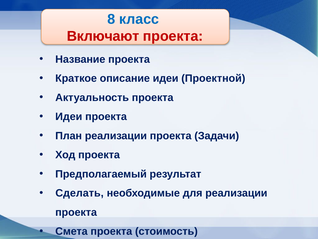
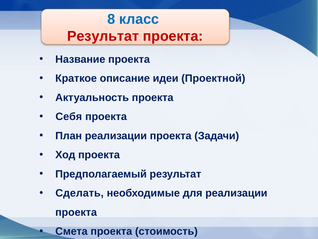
Включают: Включают -> Результат (103, 36)
Идеи: Идеи -> Себя (69, 116)
